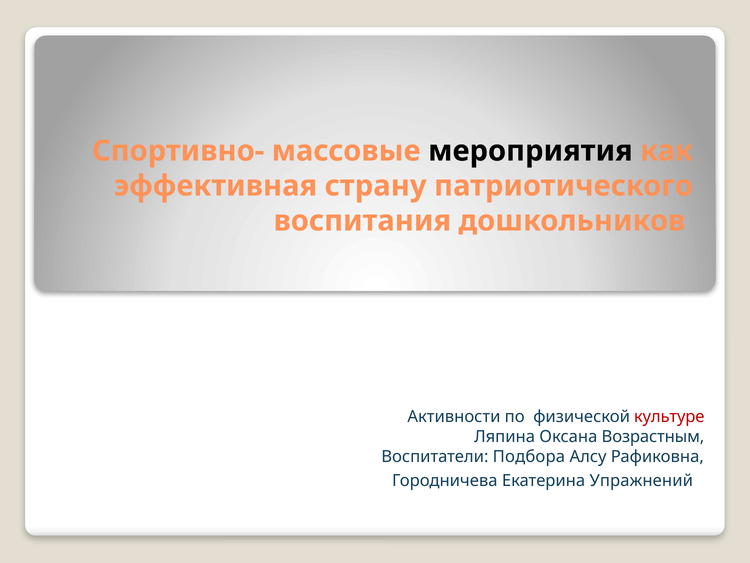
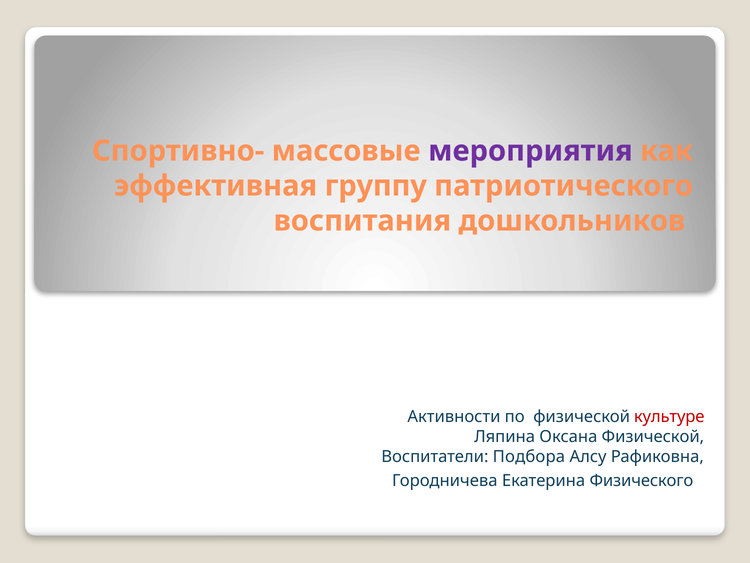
мероприятия colour: black -> purple (530, 151)
страну: страну -> группу (376, 186)
Оксана Возрастным: Возрастным -> Физической (653, 436)
Упражнений: Упражнений -> Физического (641, 481)
